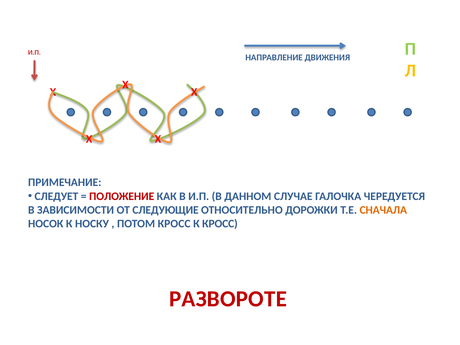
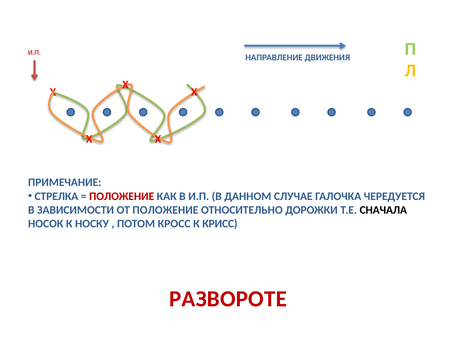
СЛЕДУЕТ: СЛЕДУЕТ -> СТРЕЛКА (56, 196)
ОТ СЛЕДУЮЩИЕ: СЛЕДУЮЩИЕ -> ПОЛОЖЕНИЕ (165, 210)
СНАЧАЛА colour: orange -> black (383, 210)
К КРОСС: КРОСС -> КРИСС (220, 224)
